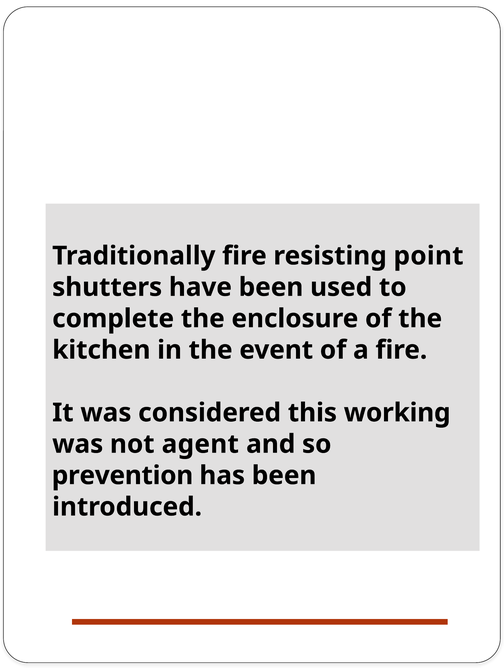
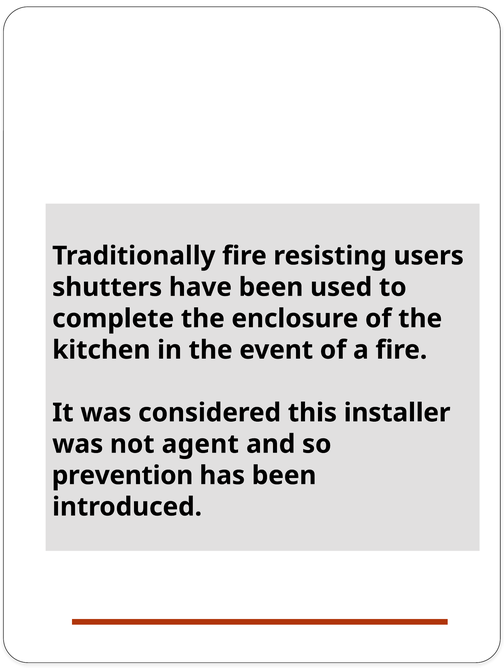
point: point -> users (429, 256)
working: working -> installer (397, 413)
